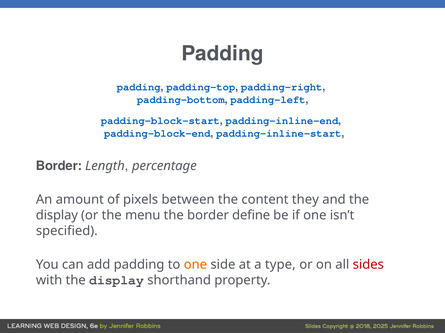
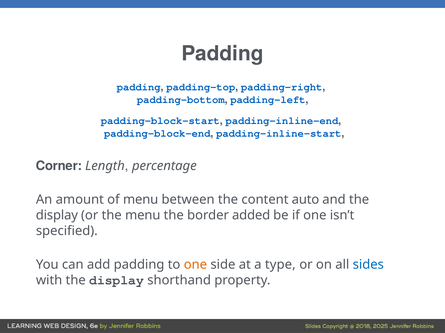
Border: Border -> Corner (59, 166)
of pixels: pixels -> menu (141, 200)
they: they -> auto (305, 200)
define: define -> added (251, 216)
sides colour: red -> blue (368, 265)
